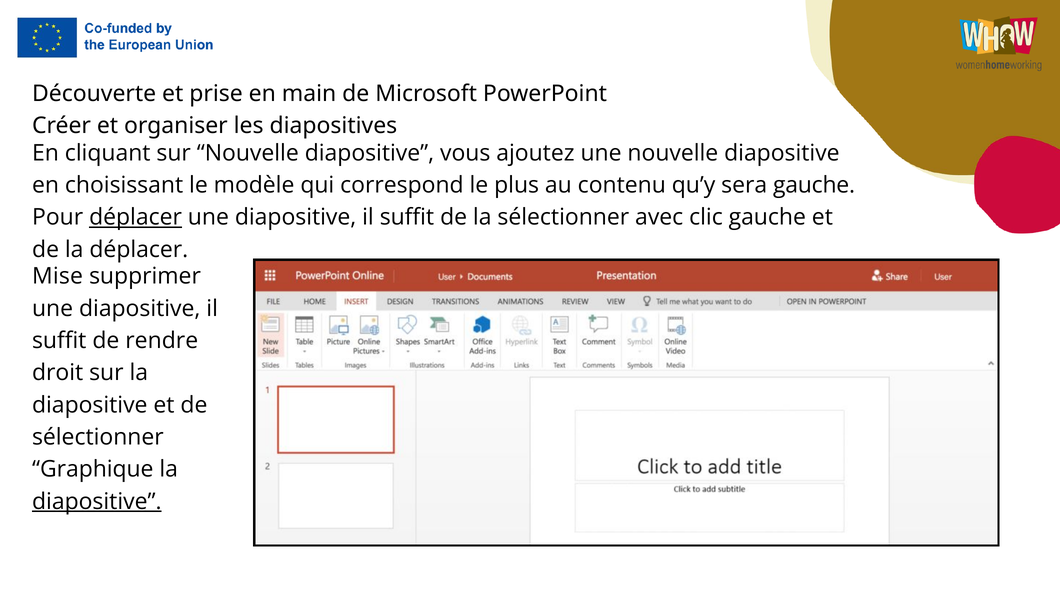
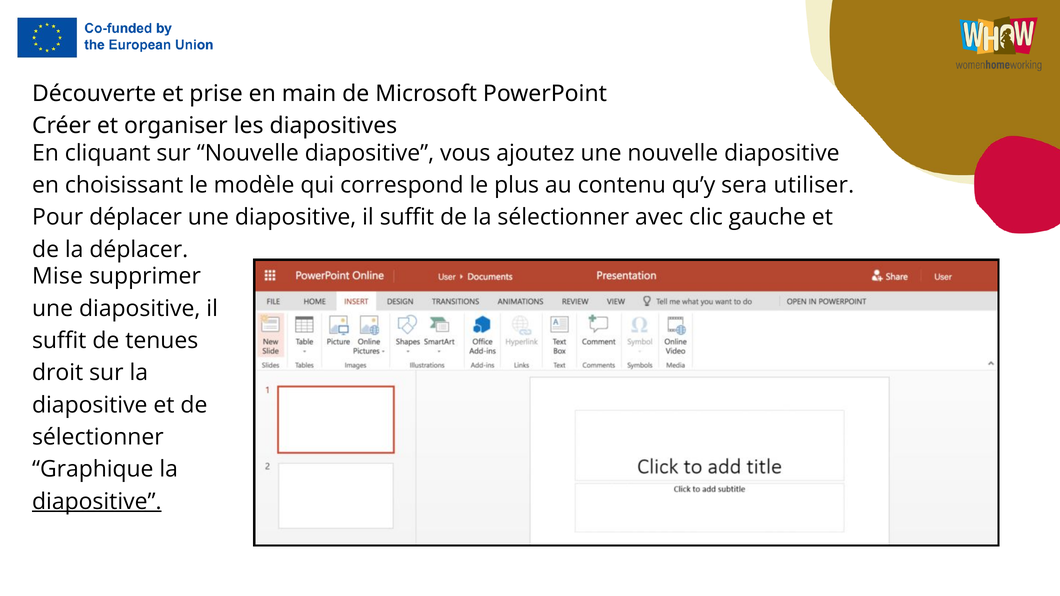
sera gauche: gauche -> utiliser (814, 185)
déplacer underline: present -> none (136, 217)
rendre: rendre -> tenues (162, 341)
